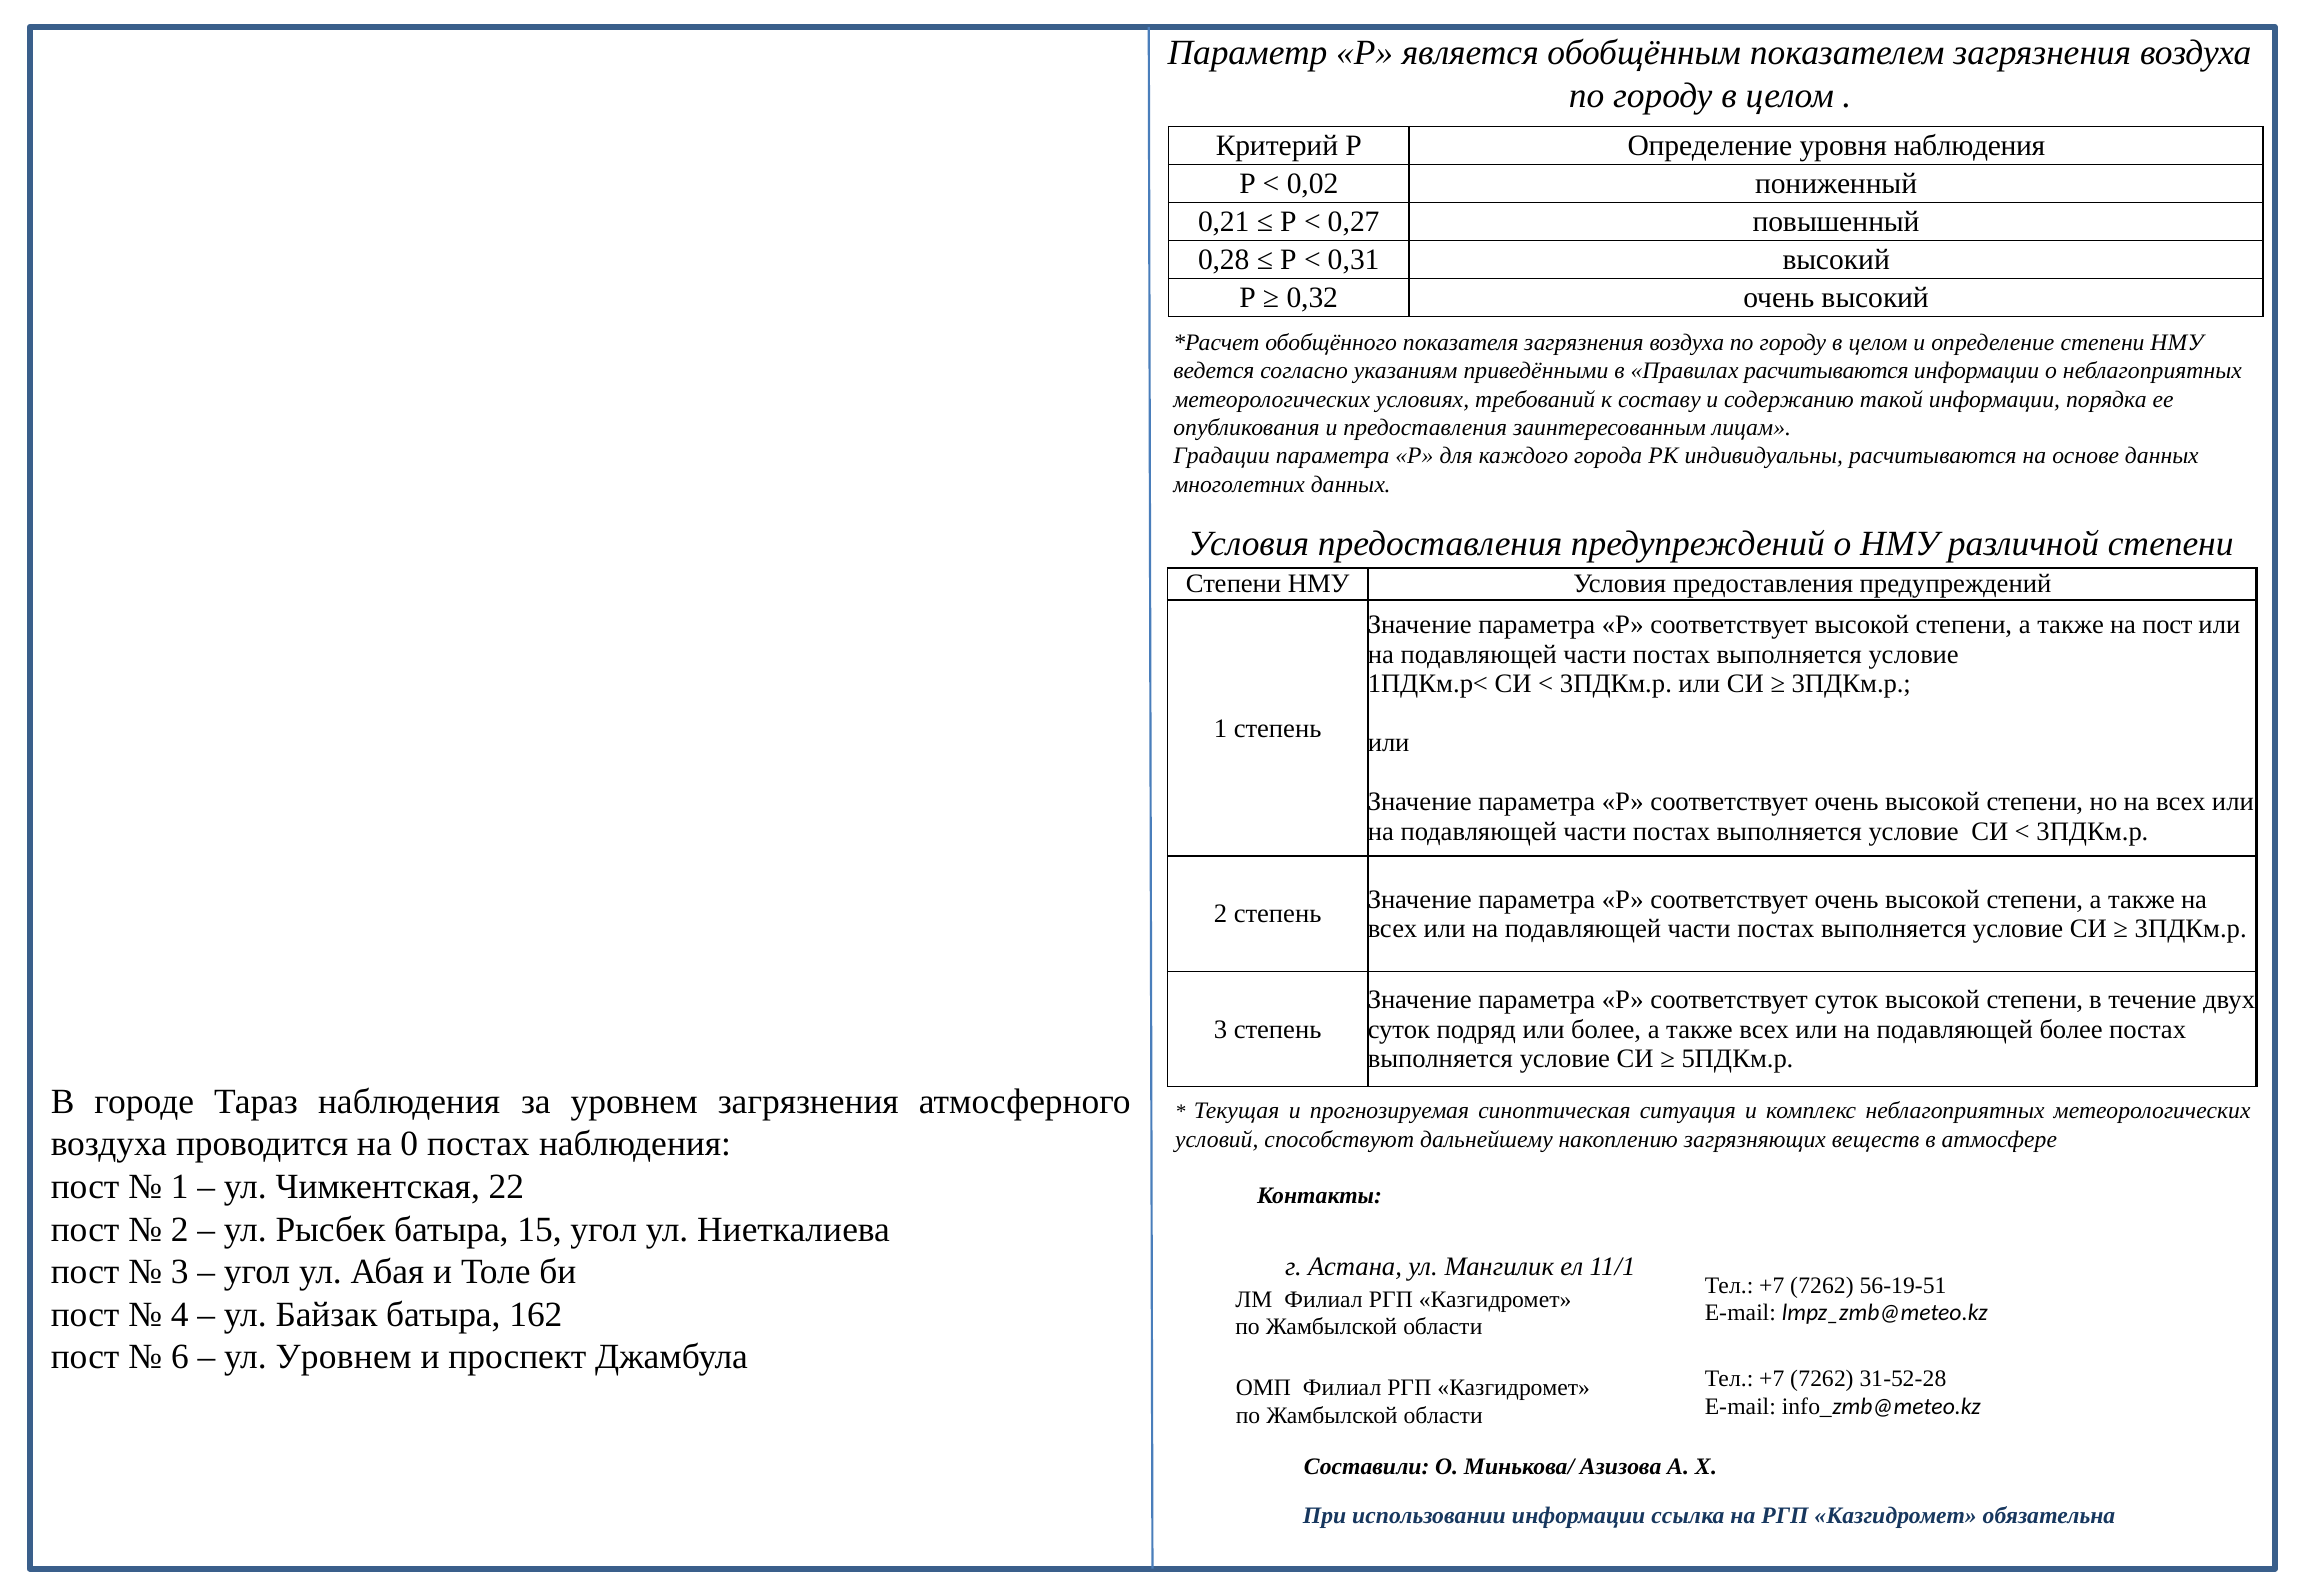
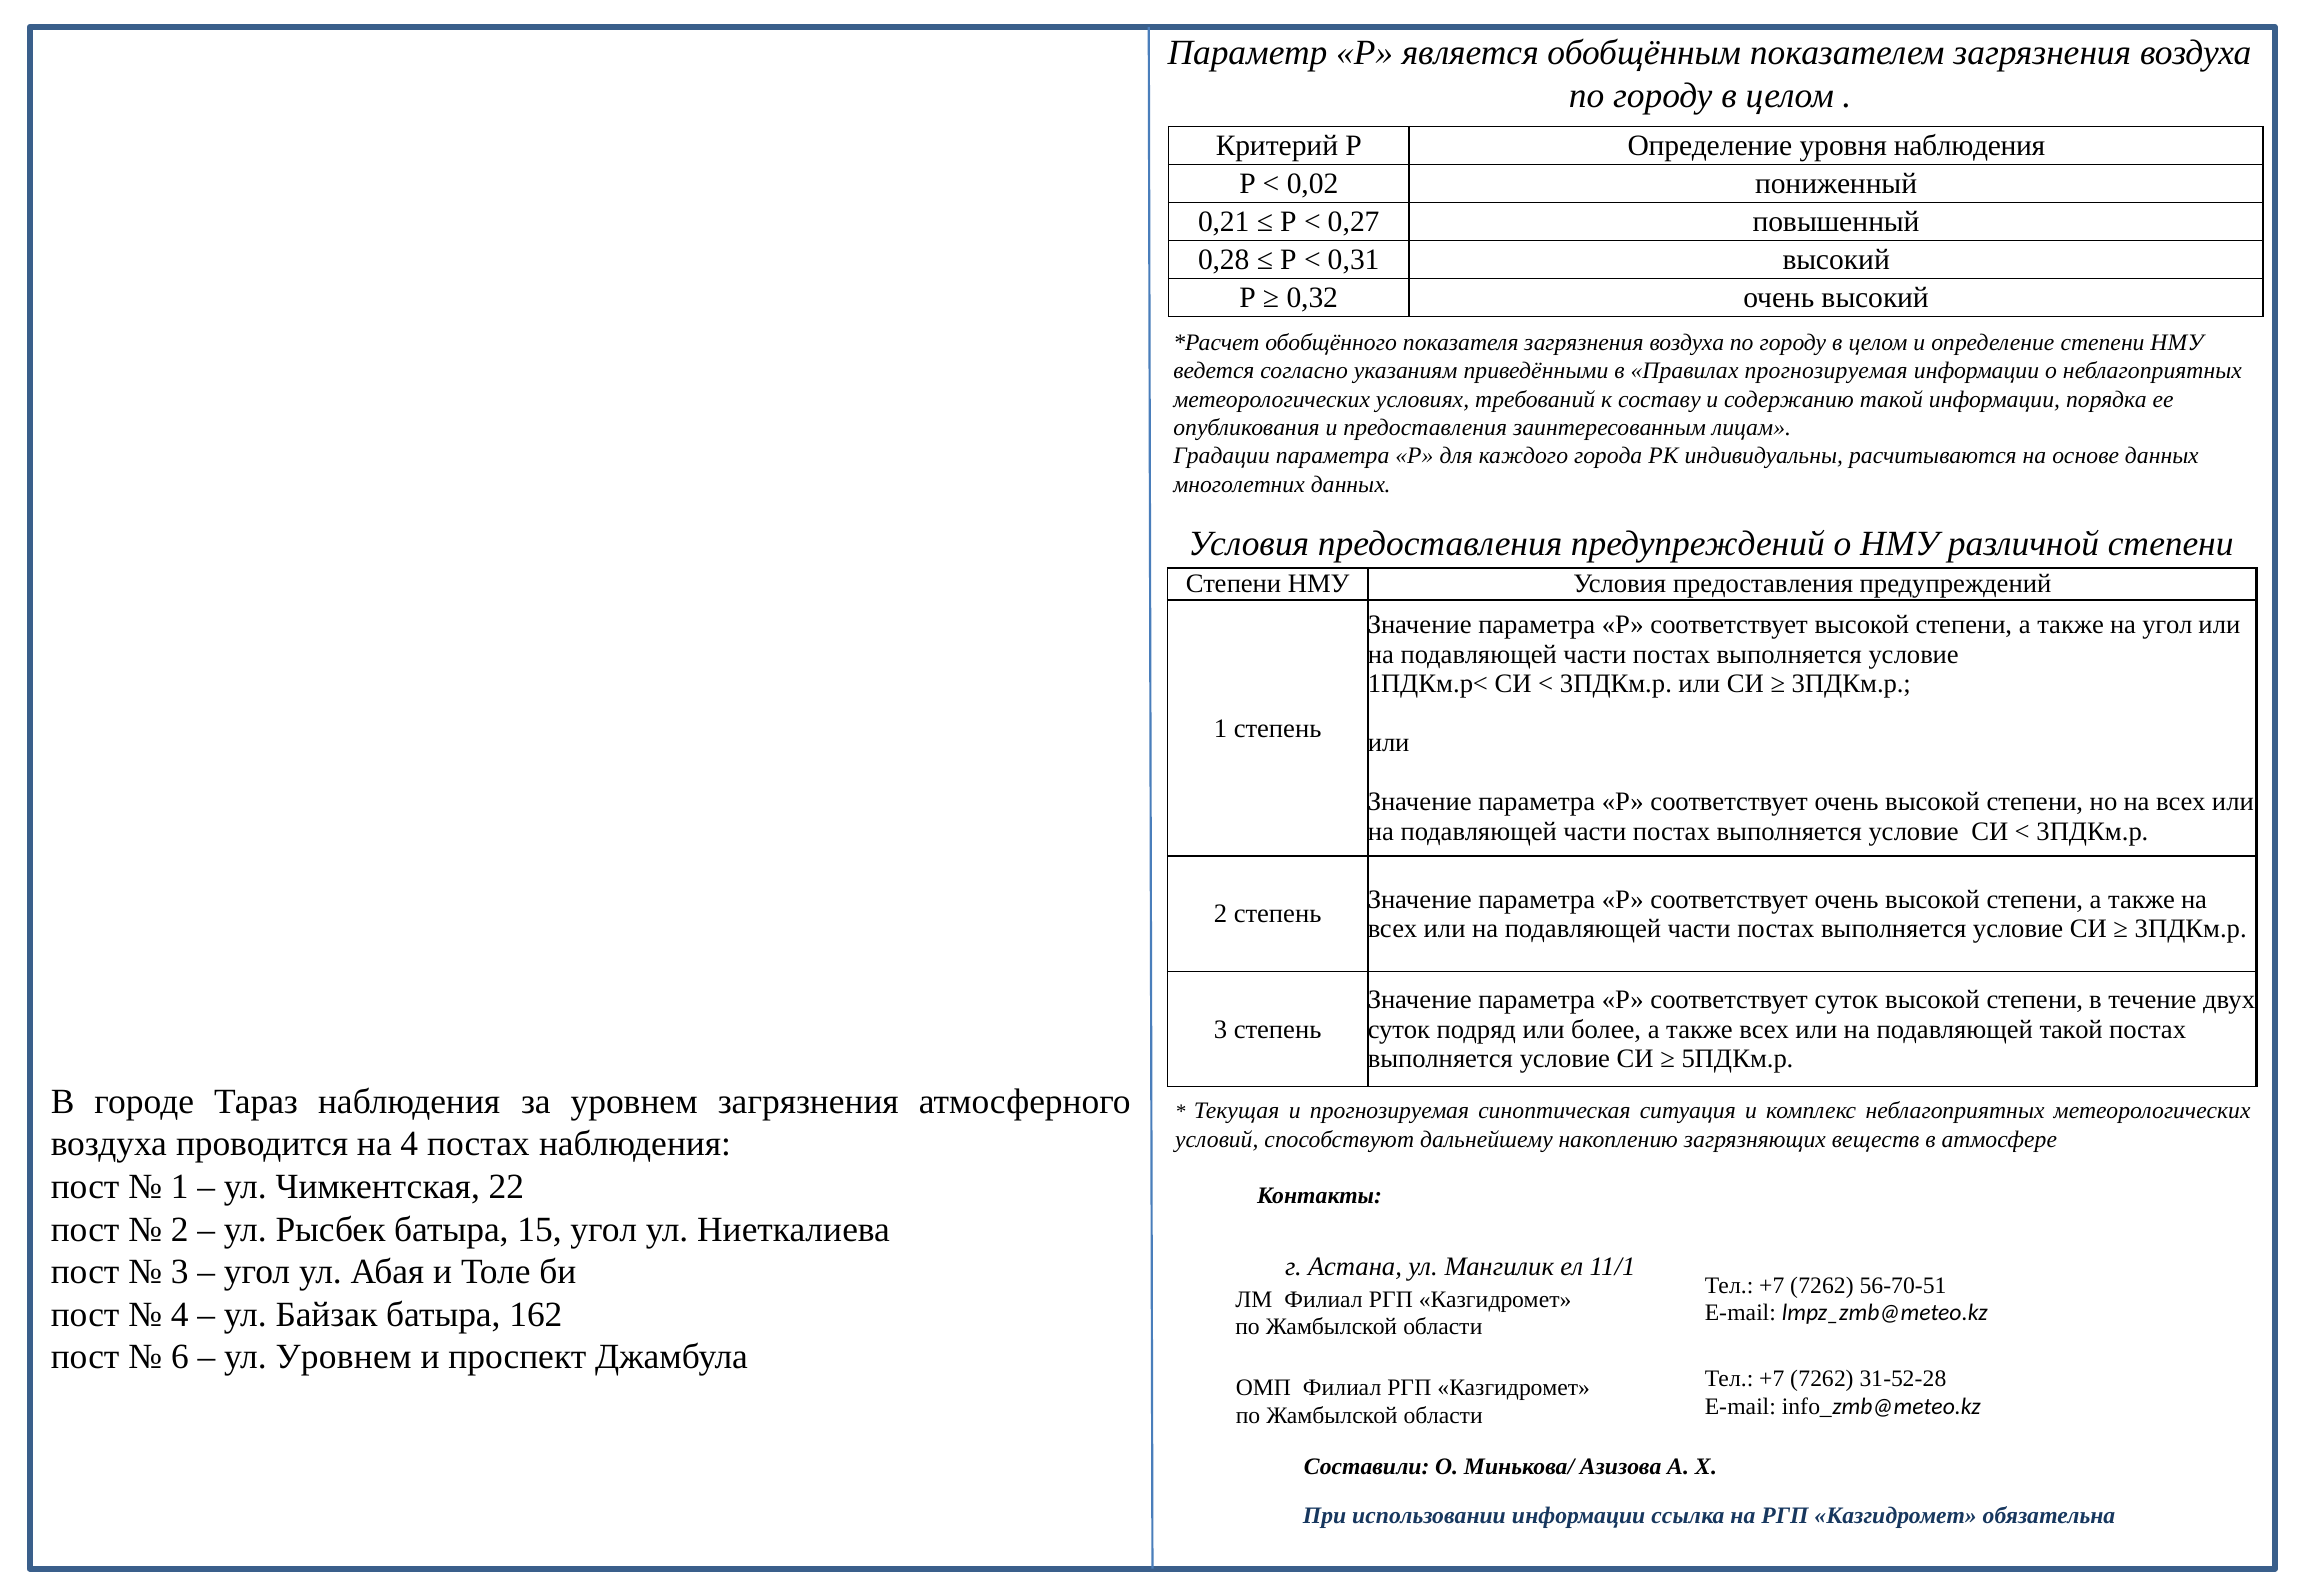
Правилах расчитываются: расчитываются -> прогнозируемая (1826, 371)
на пост: пост -> угол (2167, 625)
подавляющей более: более -> такой (2071, 1029)
на 0: 0 -> 4 (409, 1144)
56-19-51: 56-19-51 -> 56-70-51 (1903, 1285)
